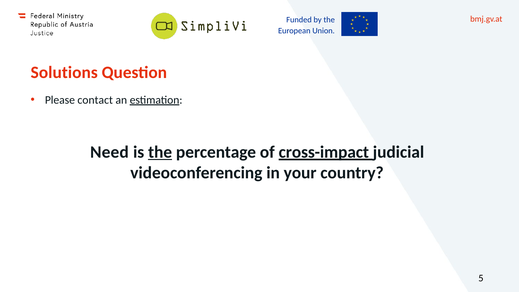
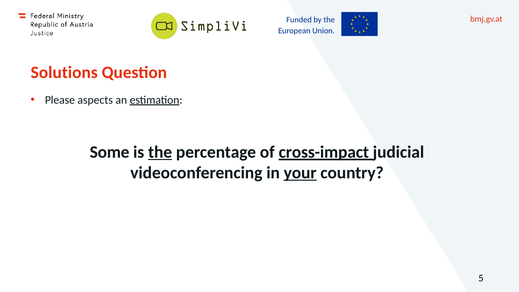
contact: contact -> aspects (95, 100)
Need: Need -> Some (110, 152)
your underline: none -> present (300, 173)
